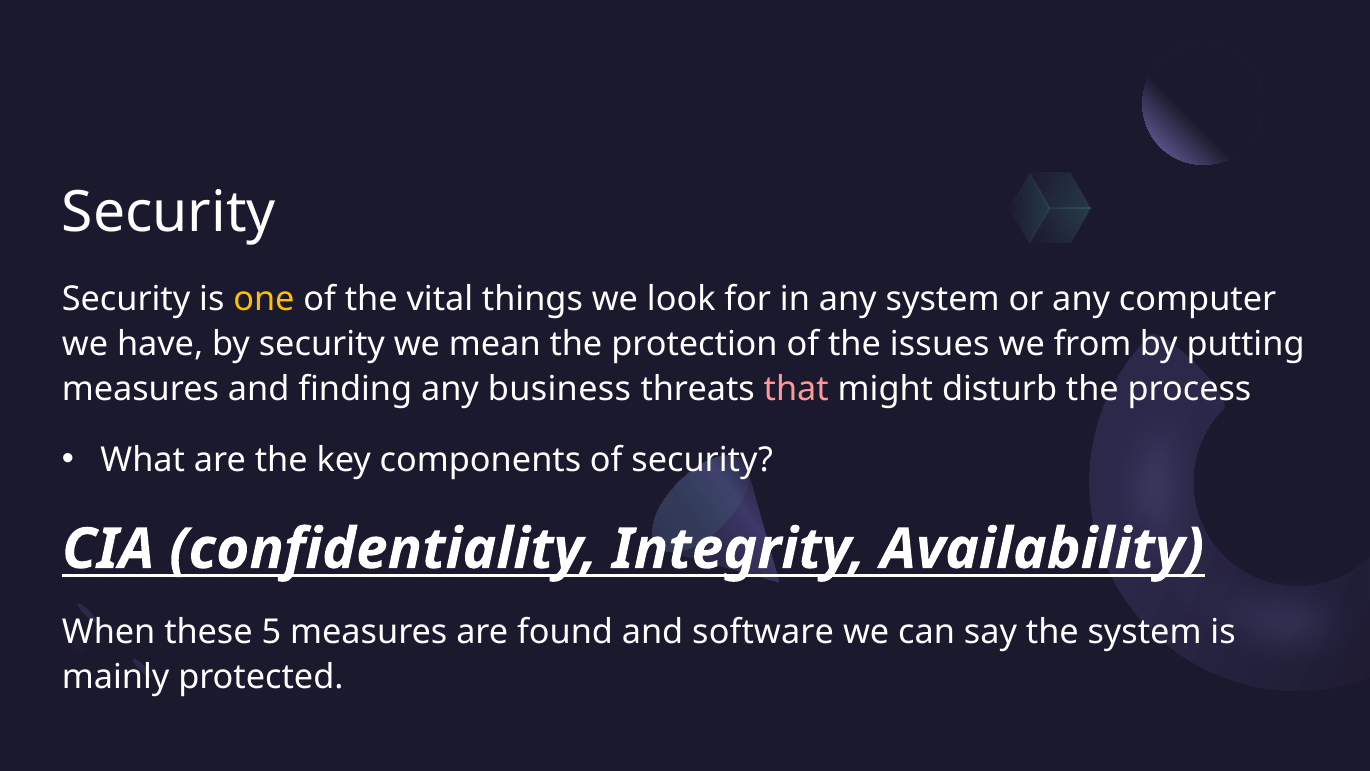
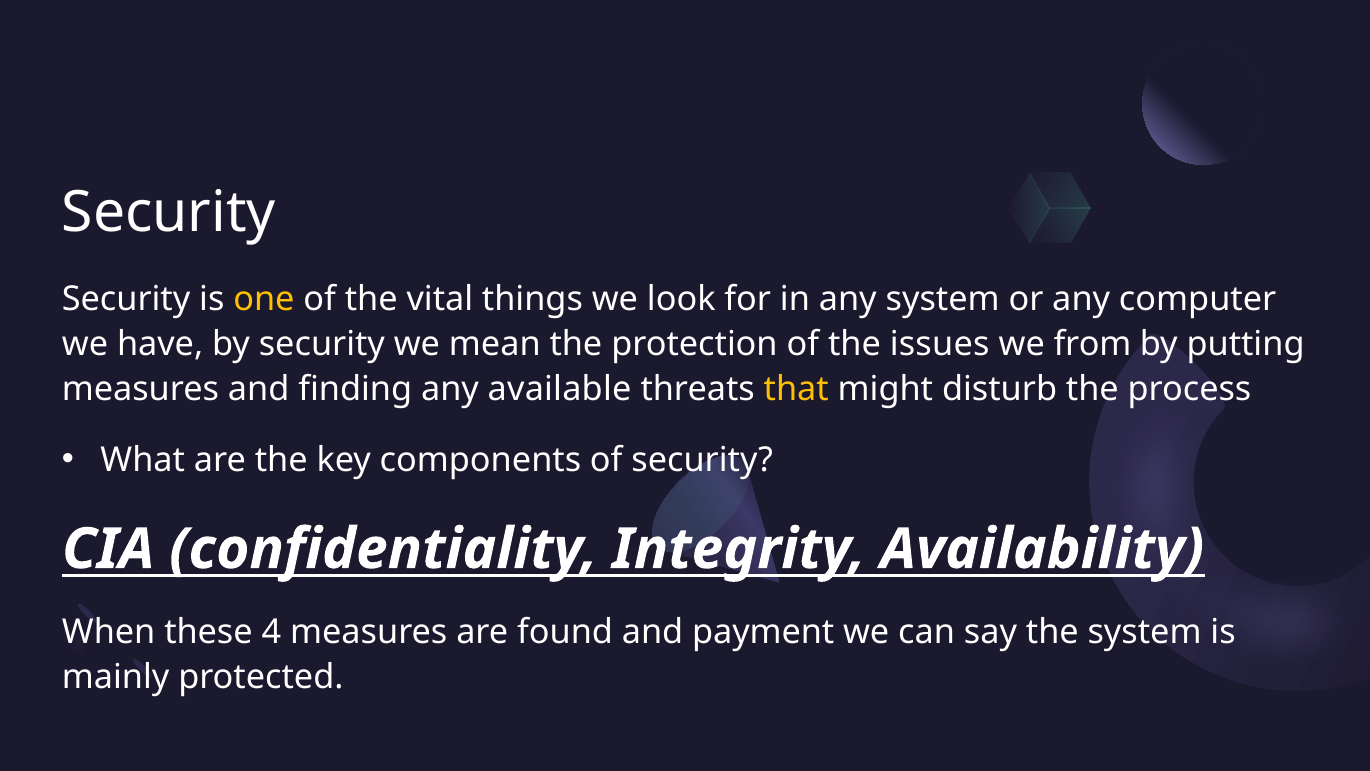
business: business -> available (560, 389)
that colour: pink -> yellow (796, 389)
5: 5 -> 4 (271, 632)
software: software -> payment (763, 632)
